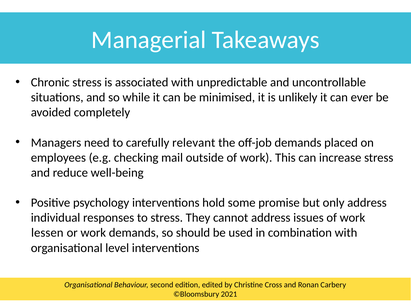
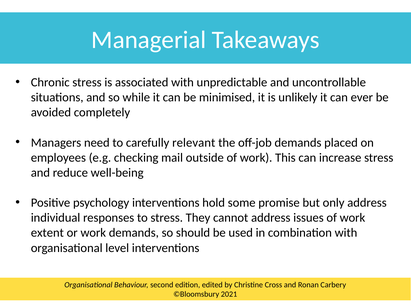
lessen: lessen -> extent (47, 233)
